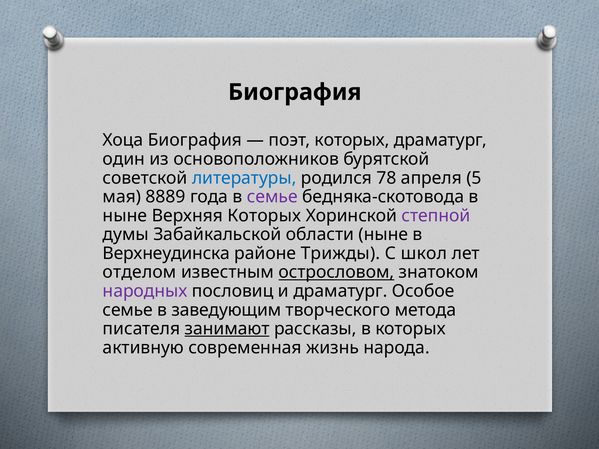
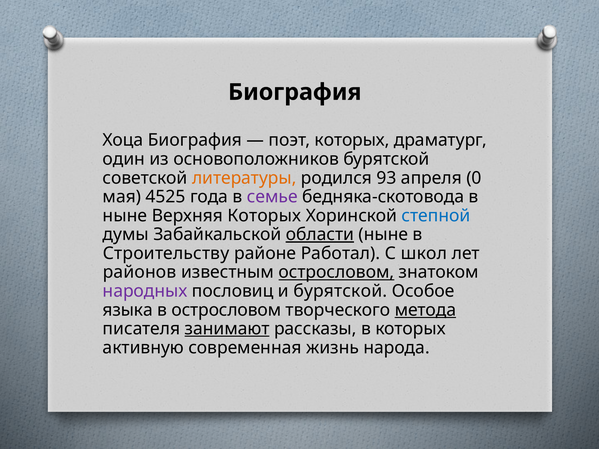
литературы colour: blue -> orange (244, 178)
78: 78 -> 93 (386, 178)
5: 5 -> 0 (474, 178)
8889: 8889 -> 4525 (166, 197)
степной colour: purple -> blue (436, 216)
области underline: none -> present (320, 235)
Верхнеудинска: Верхнеудинска -> Строительству (166, 253)
Трижды: Трижды -> Работал (340, 253)
отделом: отделом -> районов (140, 272)
и драматург: драматург -> бурятской (340, 291)
семье: семье -> языка (128, 310)
в заведующим: заведующим -> острословом (226, 310)
метода underline: none -> present (425, 310)
